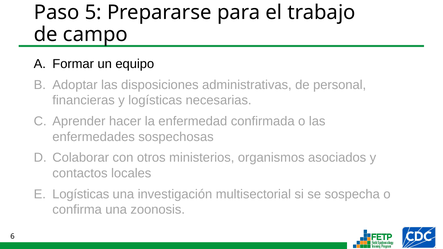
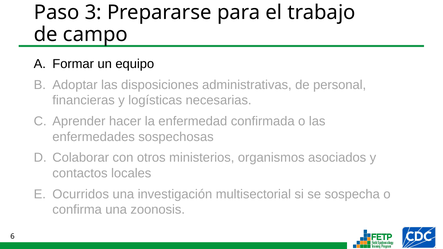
5: 5 -> 3 (93, 13)
Logísticas: Logísticas -> Ocurridos (81, 194)
